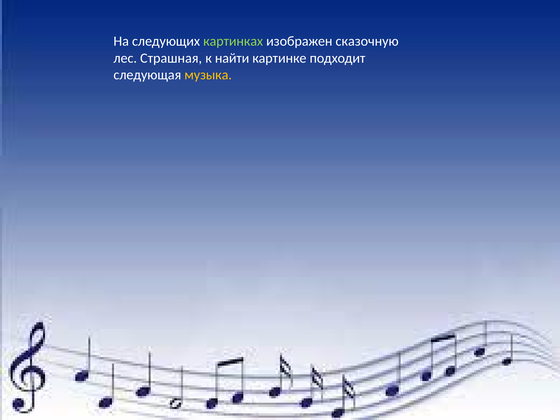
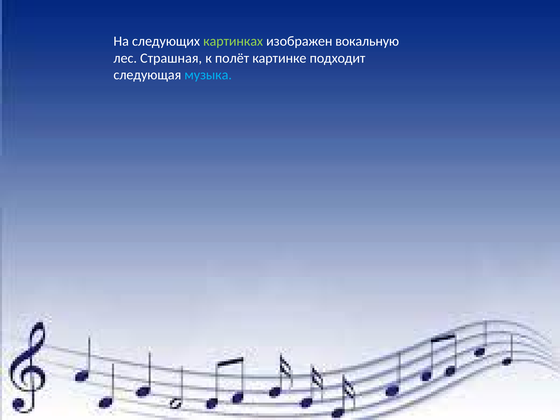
сказочную: сказочную -> вокальную (367, 41)
найти: найти -> полёт (232, 58)
музыка colour: yellow -> light blue (208, 75)
